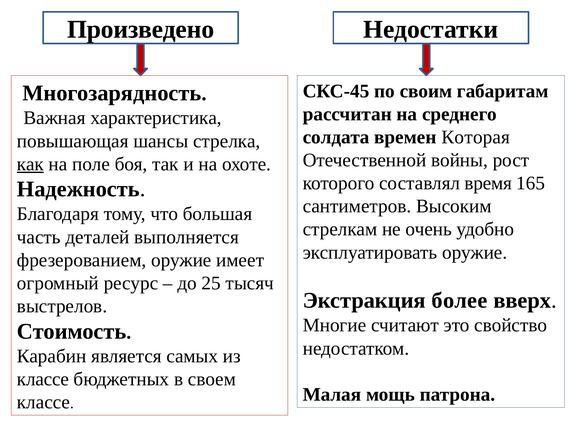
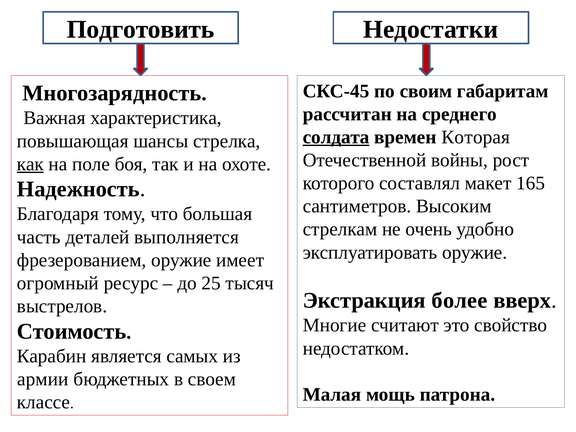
Произведено: Произведено -> Подготовить (141, 30)
солдата underline: none -> present (336, 137)
время: время -> макет (488, 183)
классе: классе -> армии (43, 379)
